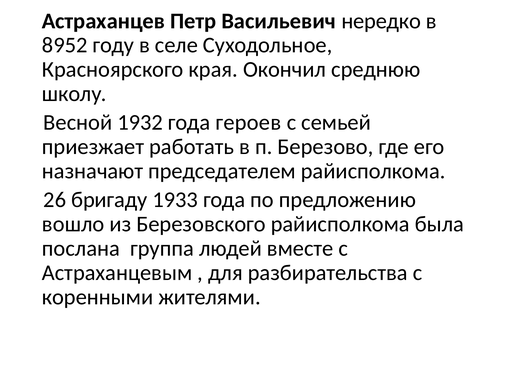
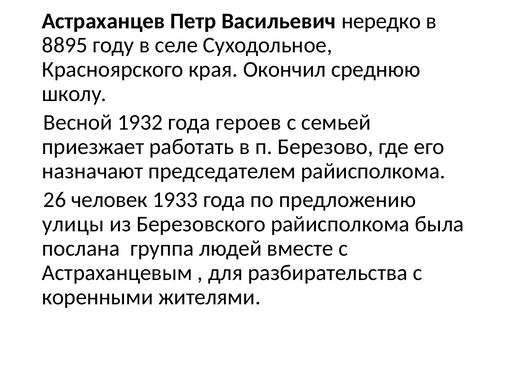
8952: 8952 -> 8895 (65, 45)
бригаду: бригаду -> человек (109, 200)
вошло: вошло -> улицы (73, 224)
